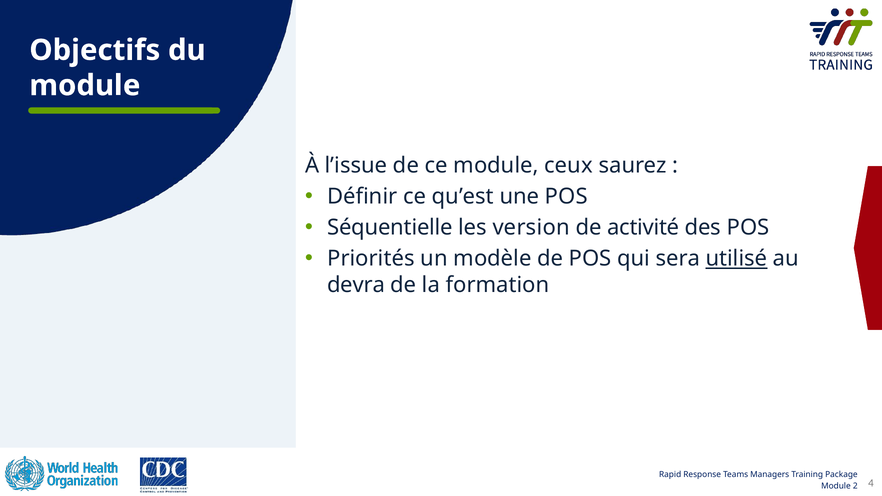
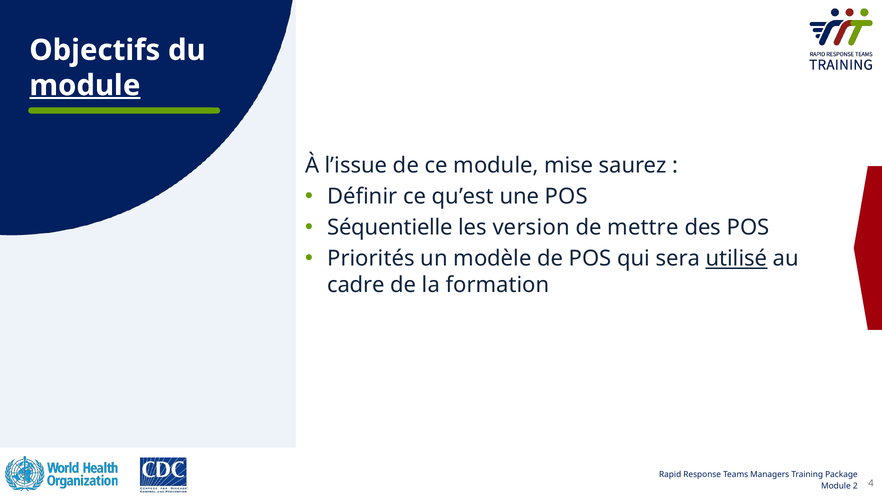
module underline: none -> present (85, 86)
ceux: ceux -> mise (569, 166)
activité: activité -> mettre (643, 228)
devra: devra -> cadre (356, 285)
